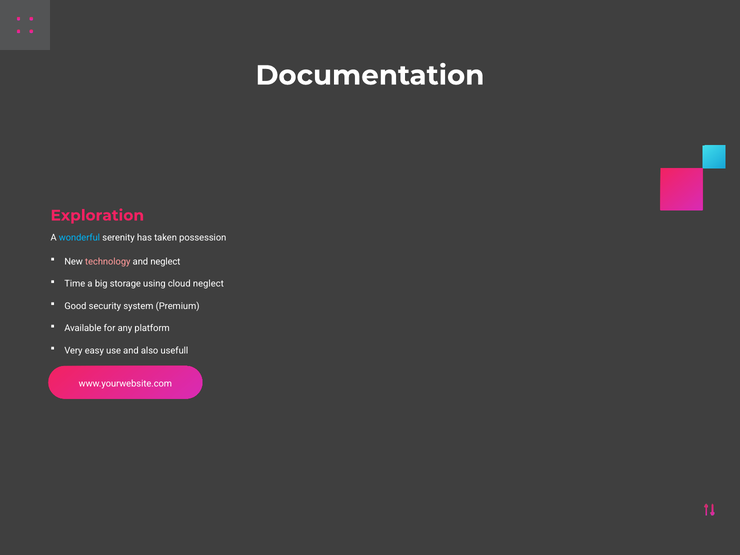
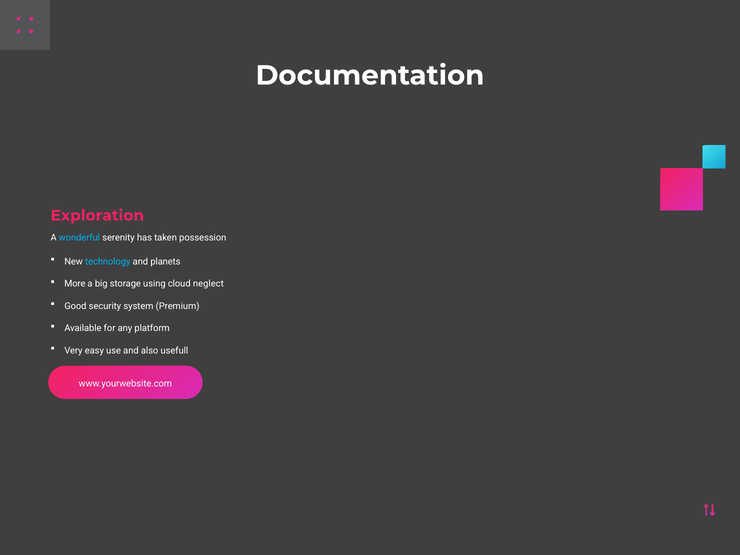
technology colour: pink -> light blue (108, 261)
and neglect: neglect -> planets (165, 261)
Time: Time -> More (75, 284)
